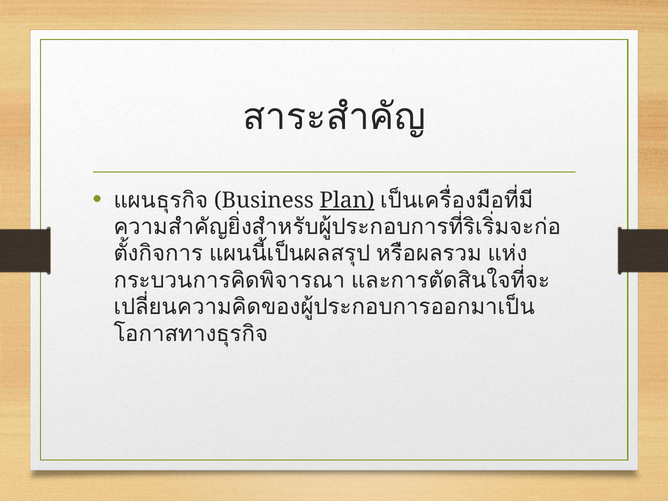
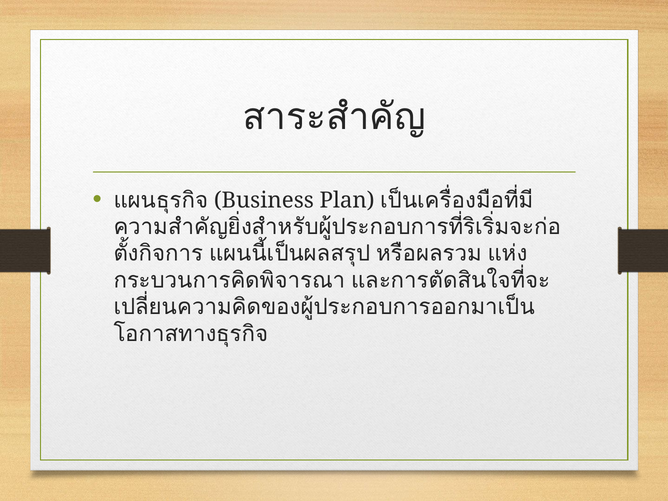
Plan underline: present -> none (347, 200)
